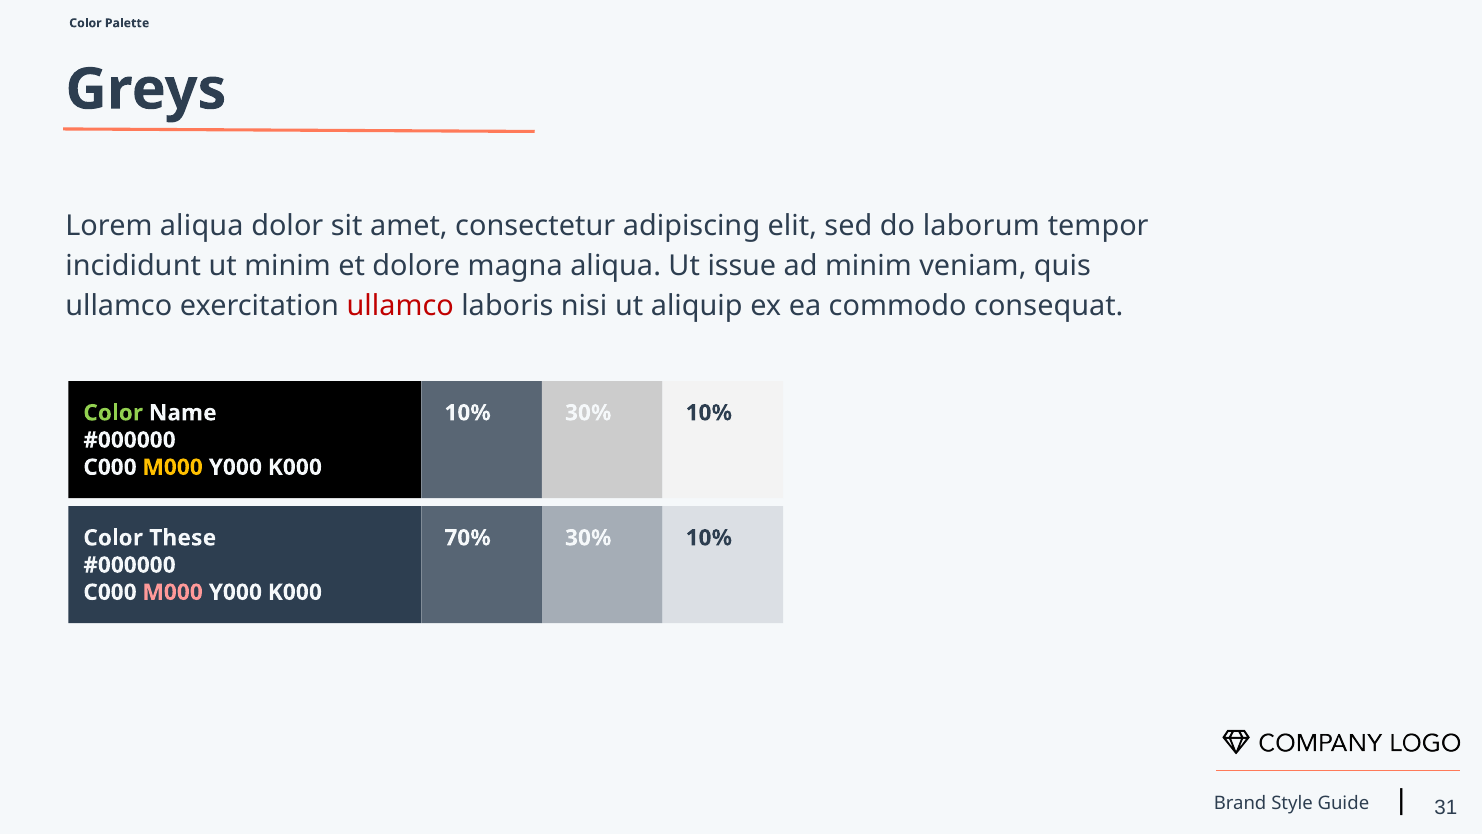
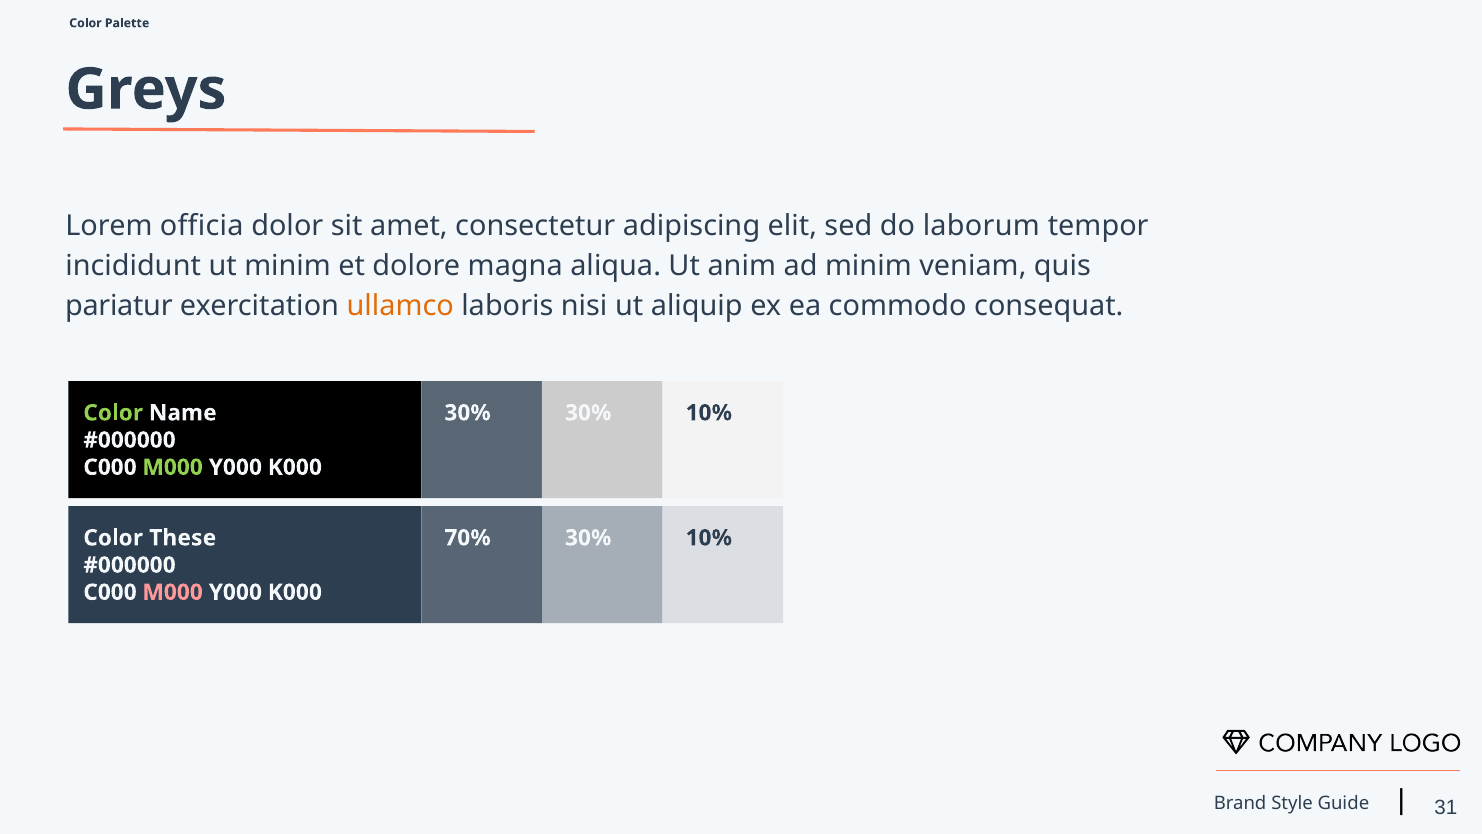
Lorem aliqua: aliqua -> officia (202, 226)
issue: issue -> anim (742, 266)
ullamco: ullamco -> pariatur (119, 306)
ullamco colour: red -> orange (400, 306)
10%: 10% -> 30% (468, 413)
M000 colour: yellow -> light green (173, 467)
